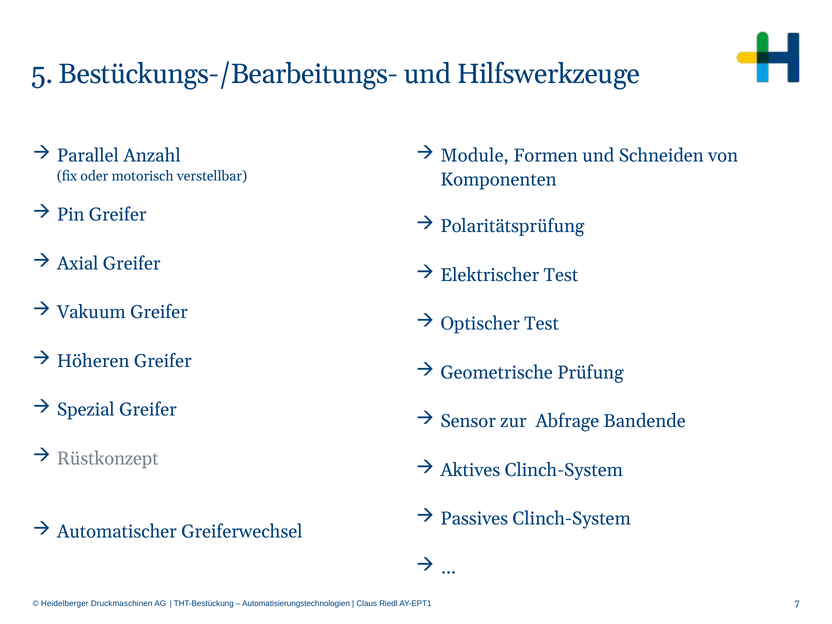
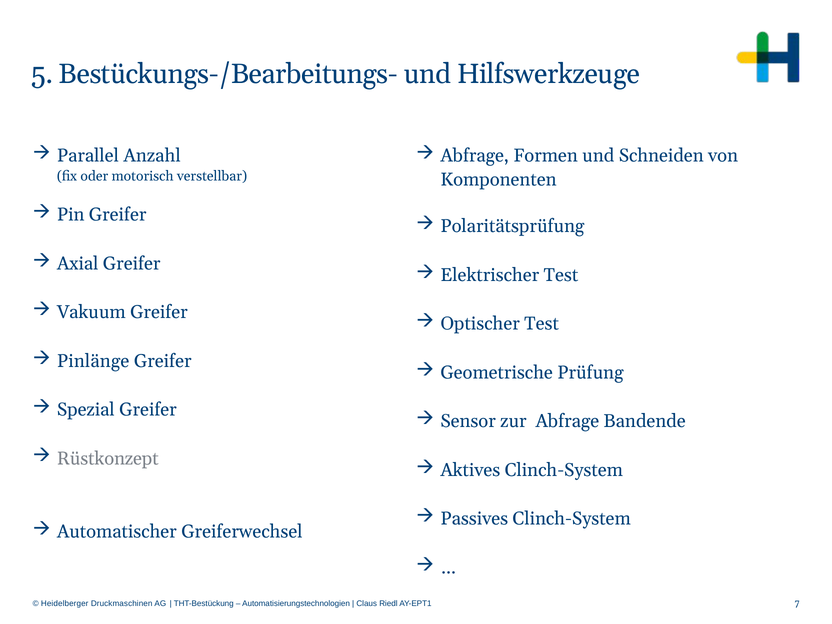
Module: Module -> Abfrage (475, 155)
Höheren: Höheren -> Pinlänge (93, 361)
